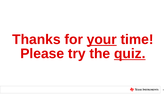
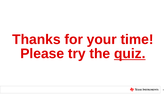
your underline: present -> none (102, 39)
